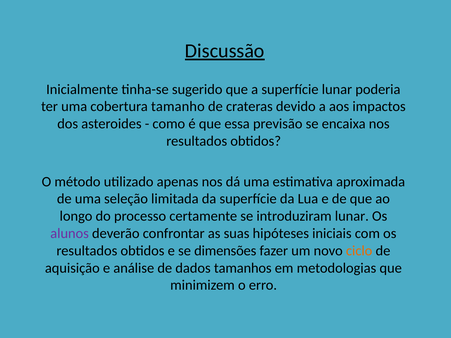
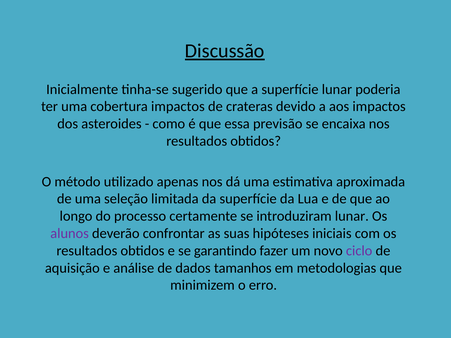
cobertura tamanho: tamanho -> impactos (178, 107)
dimensões: dimensões -> garantindo (225, 251)
ciclo colour: orange -> purple (359, 251)
